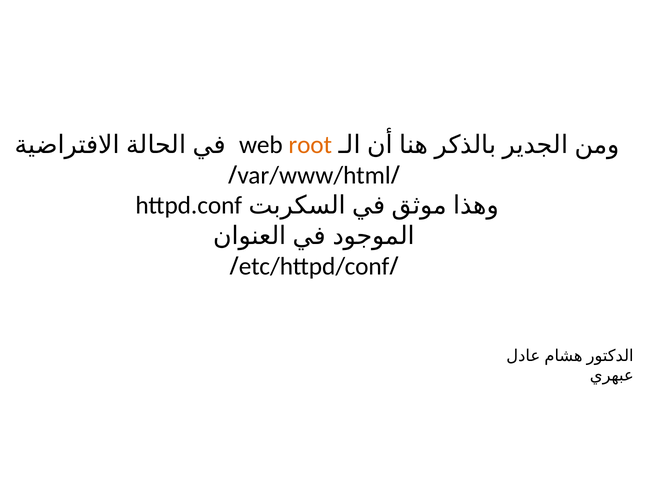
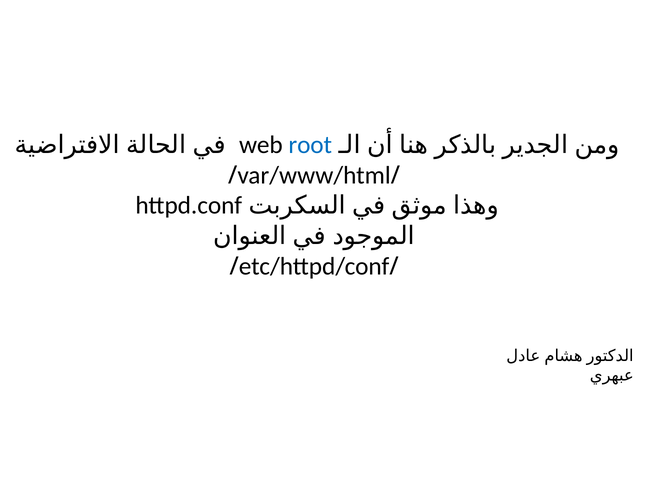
root colour: orange -> blue (310, 145)
